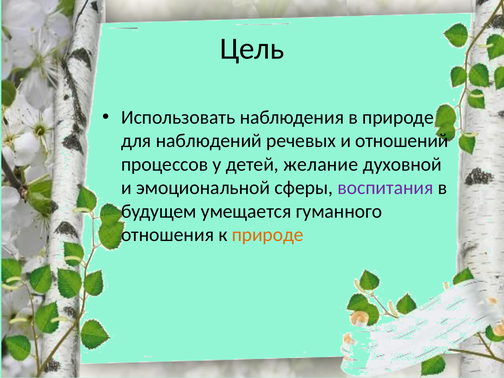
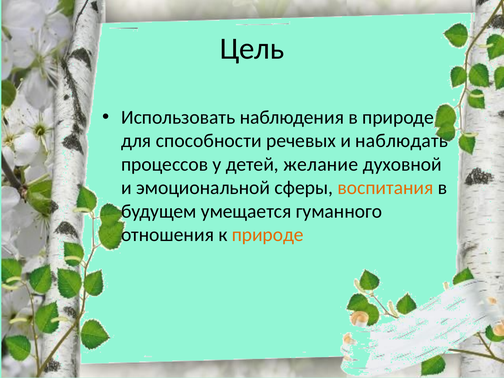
наблюдений: наблюдений -> способности (209, 141)
отношений: отношений -> наблюдать (402, 141)
воспитания colour: purple -> orange (385, 188)
